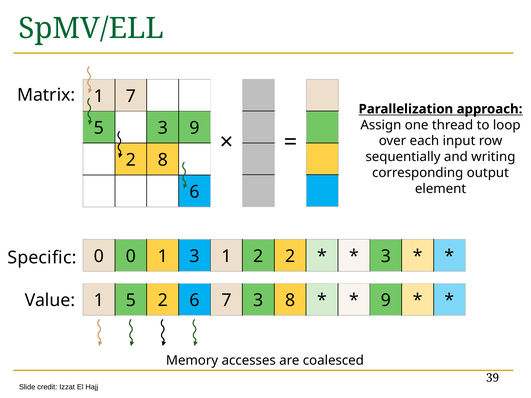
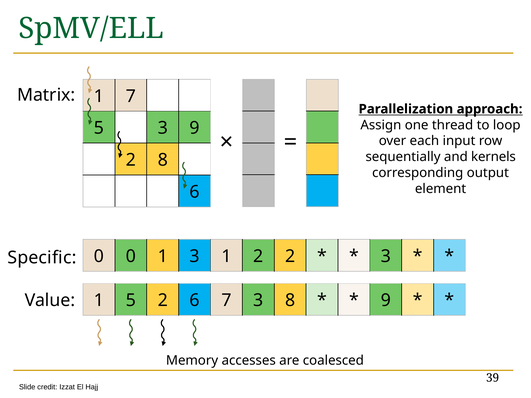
writing: writing -> kernels (493, 157)
